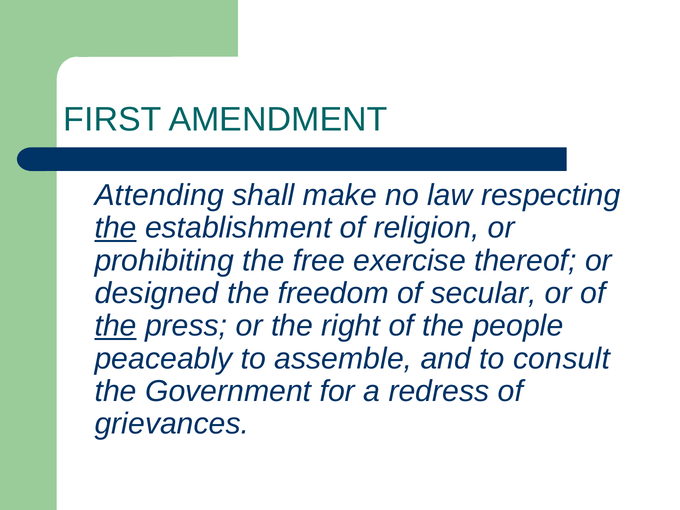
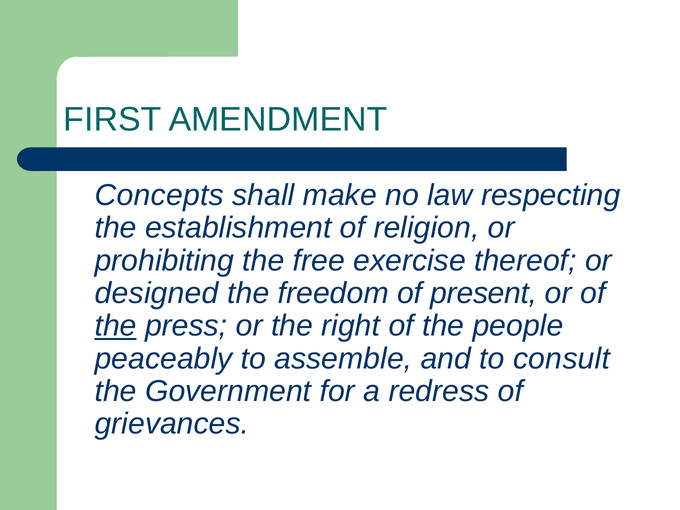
Attending: Attending -> Concepts (159, 195)
the underline: present -> none (116, 228)
secular: secular -> present (484, 293)
